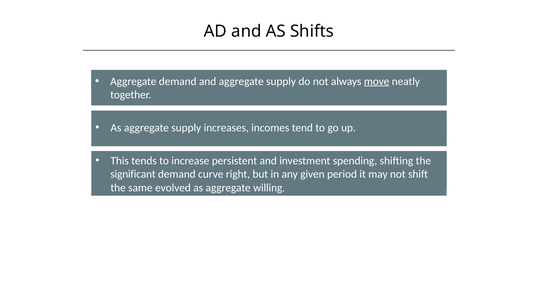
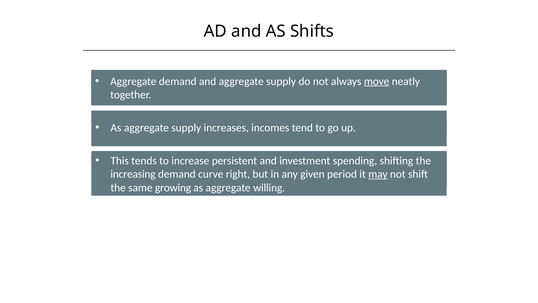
significant: significant -> increasing (133, 174)
may underline: none -> present (378, 174)
evolved: evolved -> growing (173, 187)
